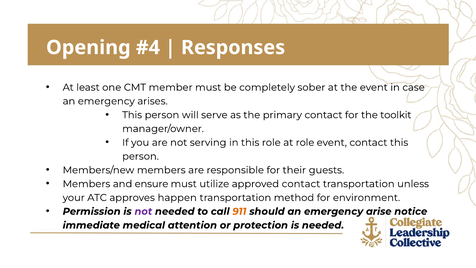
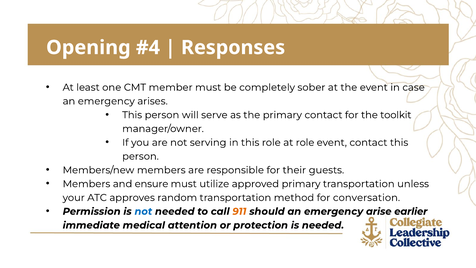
approved contact: contact -> primary (301, 184)
happen: happen -> random (177, 198)
environment: environment -> conversation (366, 198)
not colour: purple -> blue (143, 211)
notice: notice -> earlier (411, 211)
